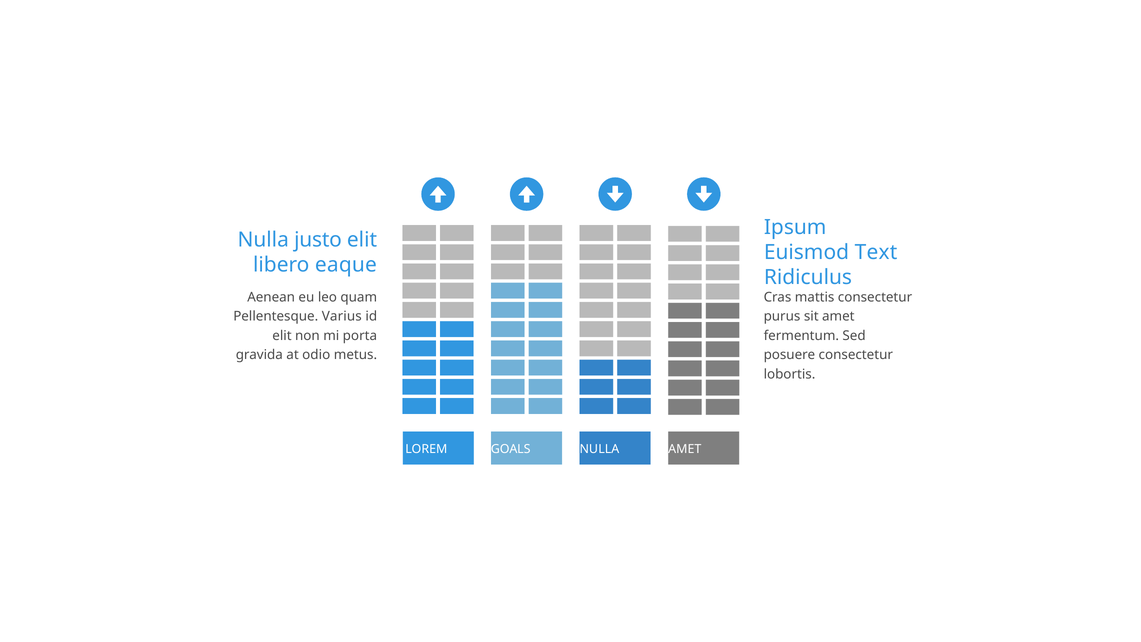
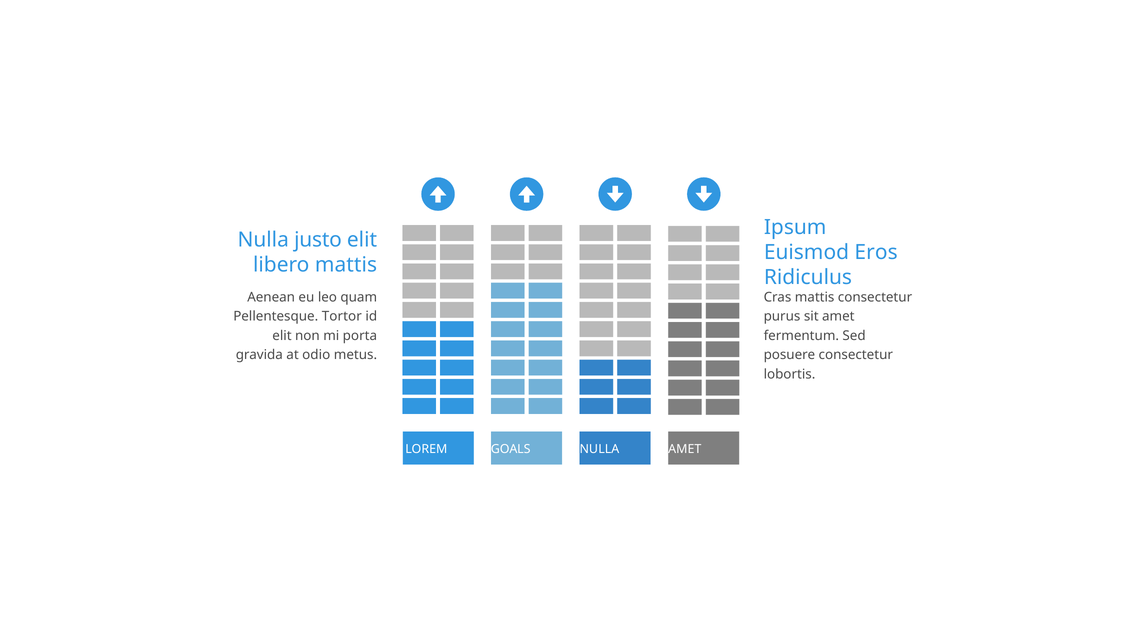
Text: Text -> Eros (876, 252)
libero eaque: eaque -> mattis (346, 265)
Varius: Varius -> Tortor (342, 316)
